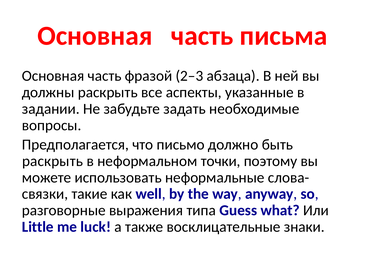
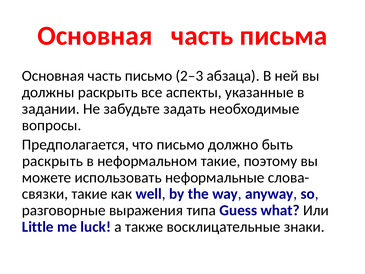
часть фразой: фразой -> письмо (149, 76)
неформальном точки: точки -> такие (221, 161)
